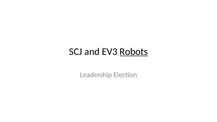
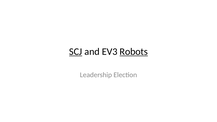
SCJ underline: none -> present (76, 52)
